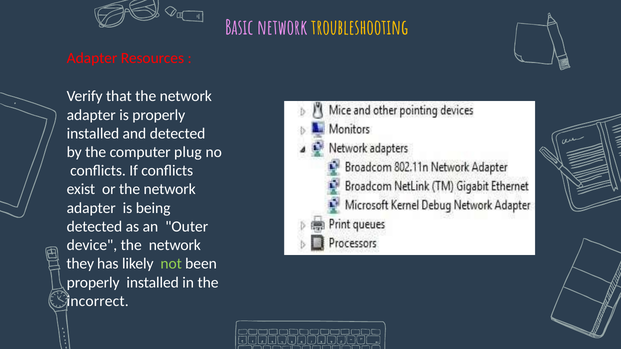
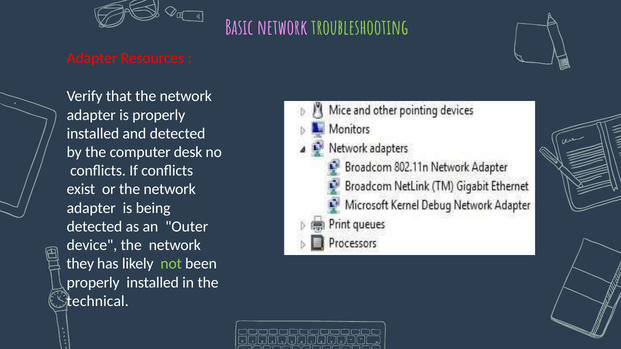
troubleshooting colour: yellow -> light green (360, 28)
plug: plug -> desk (188, 152)
incorrect: incorrect -> technical (98, 301)
